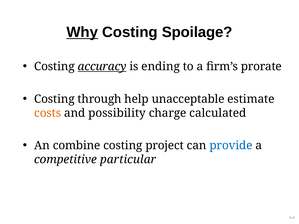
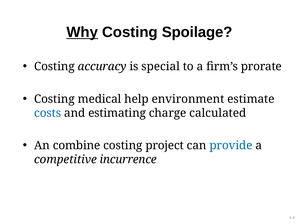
accuracy underline: present -> none (102, 67)
ending: ending -> special (161, 67)
through: through -> medical (100, 99)
unacceptable: unacceptable -> environment (188, 99)
costs colour: orange -> blue (48, 113)
possibility: possibility -> estimating (117, 113)
particular: particular -> incurrence (128, 160)
